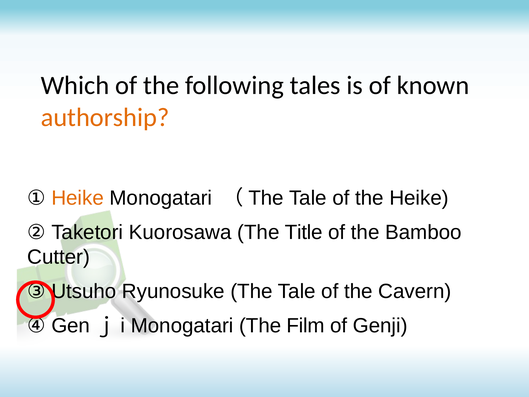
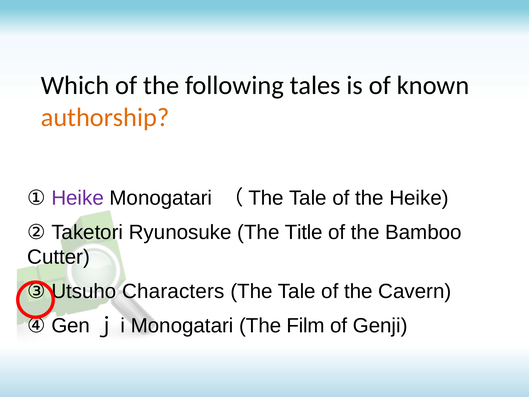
Heike colour: orange -> purple (78, 198)
Kuorosawa: Kuorosawa -> Ryunosuke (180, 232)
Ryunosuke: Ryunosuke -> Characters (173, 291)
